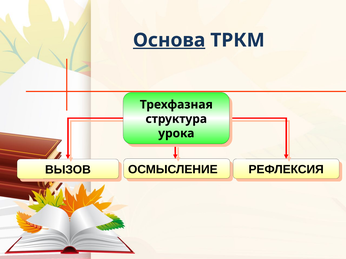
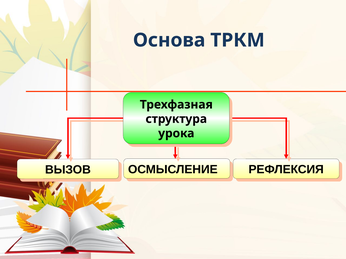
Основа underline: present -> none (169, 40)
